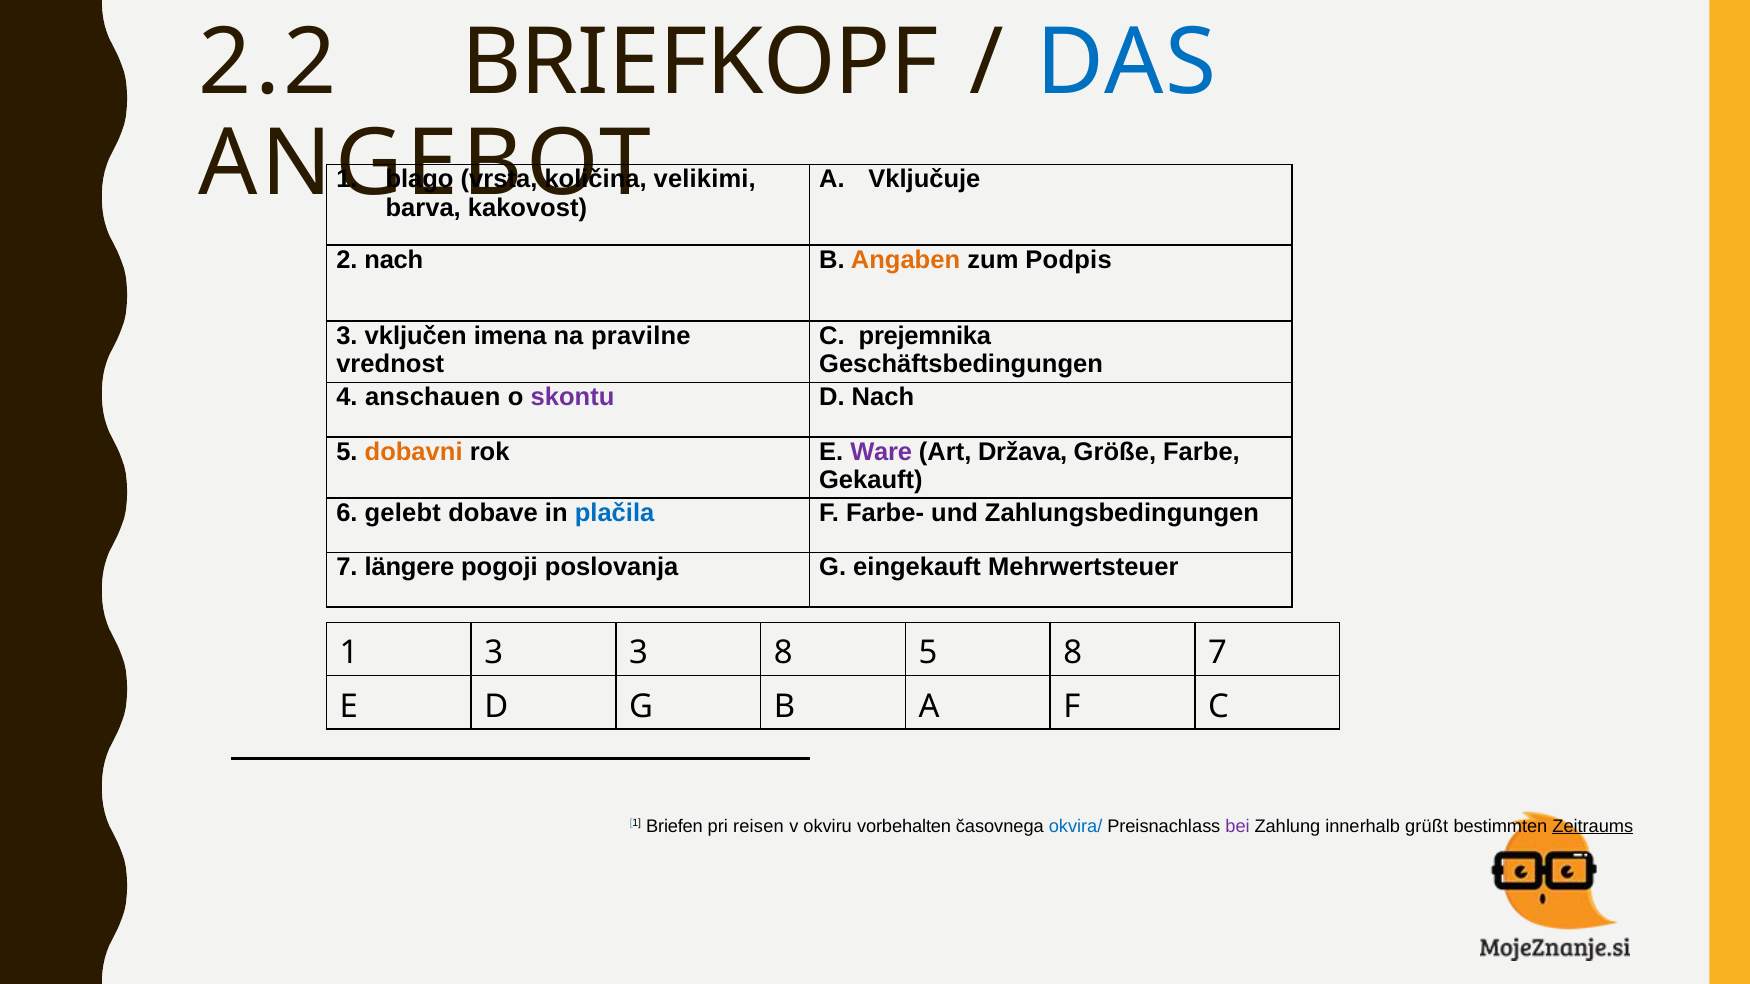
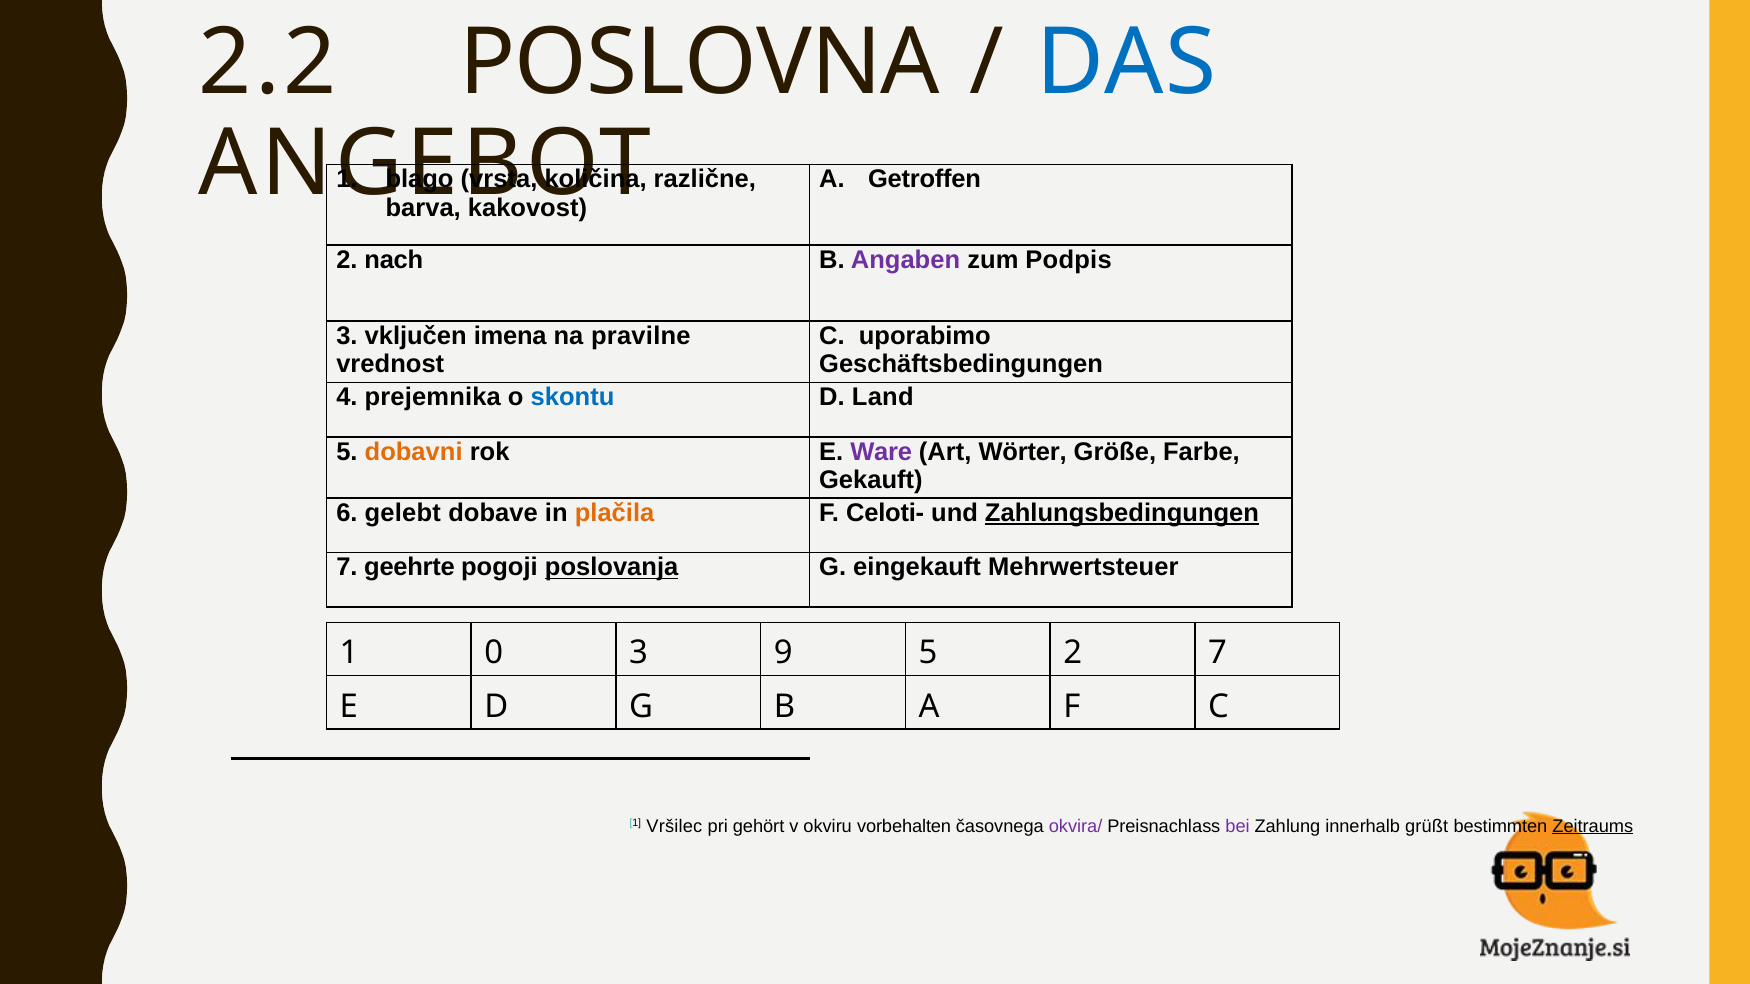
BRIEFKOPF: BRIEFKOPF -> POSLOVNA (700, 63)
velikimi: velikimi -> različne (705, 179)
Vključuje: Vključuje -> Getroffen (925, 179)
Angaben colour: orange -> purple (905, 260)
prejemnika: prejemnika -> uporabimo (925, 336)
anschauen: anschauen -> prejemnika (433, 397)
skontu colour: purple -> blue (573, 397)
D Nach: Nach -> Land (883, 397)
Država: Država -> Wörter (1023, 452)
plačila colour: blue -> orange (615, 513)
Farbe-: Farbe- -> Celoti- (885, 513)
Zahlungsbedingungen underline: none -> present (1122, 513)
längere: längere -> geehrte (409, 568)
poslovanja underline: none -> present (612, 568)
1 3: 3 -> 0 (494, 653)
3 8: 8 -> 9 (783, 653)
5 8: 8 -> 2 (1073, 653)
Briefen: Briefen -> Vršilec (674, 826)
reisen: reisen -> gehört (759, 826)
okvira/ colour: blue -> purple (1076, 826)
